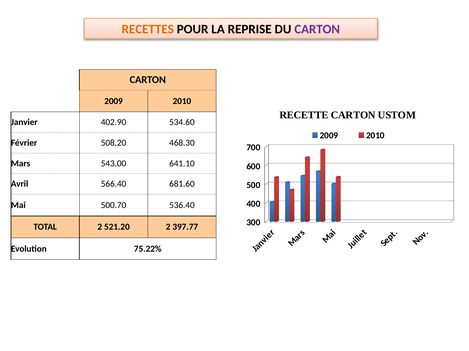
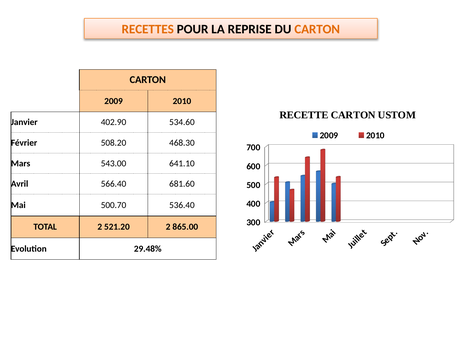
CARTON colour: purple -> orange (317, 29)
397.77: 397.77 -> 865.00 (185, 227)
75.22%: 75.22% -> 29.48% (148, 249)
